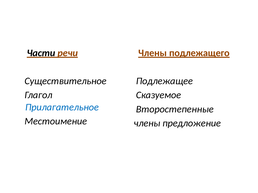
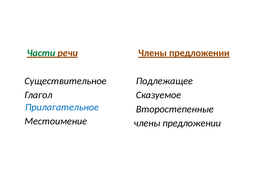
Части colour: black -> green (41, 53)
подлежащего: подлежащего -> предложении (199, 53)
предложение: предложение -> предложении (192, 123)
